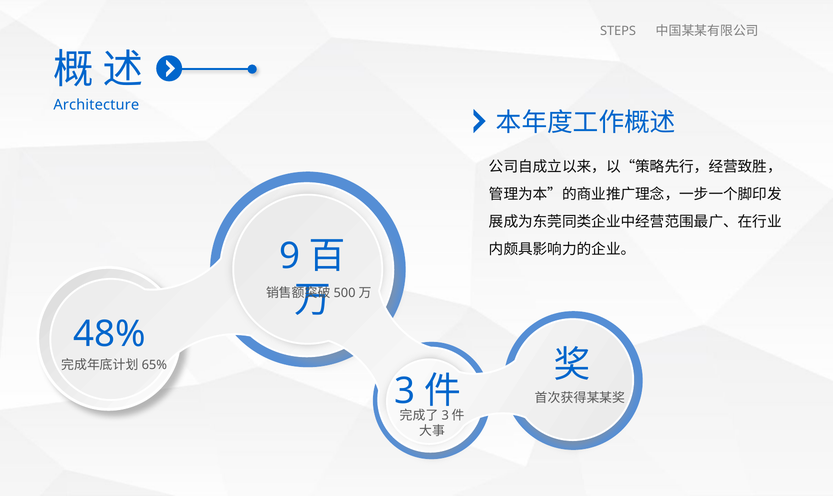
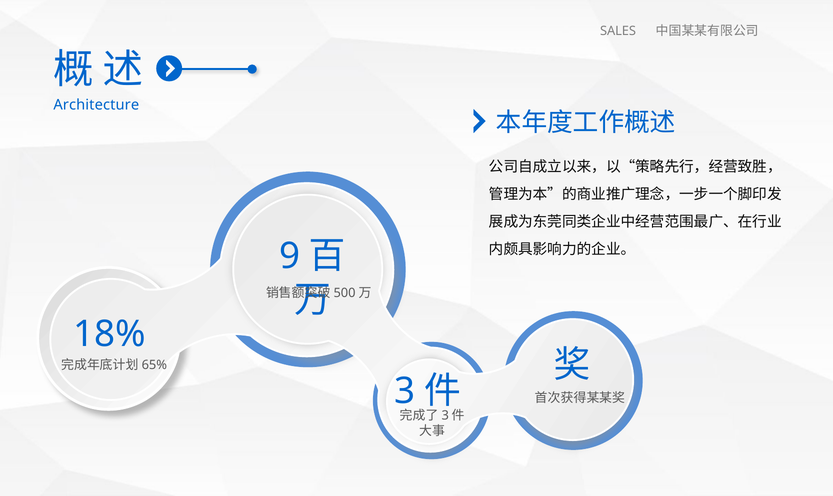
STEPS: STEPS -> SALES (618, 31)
48%: 48% -> 18% (109, 334)
